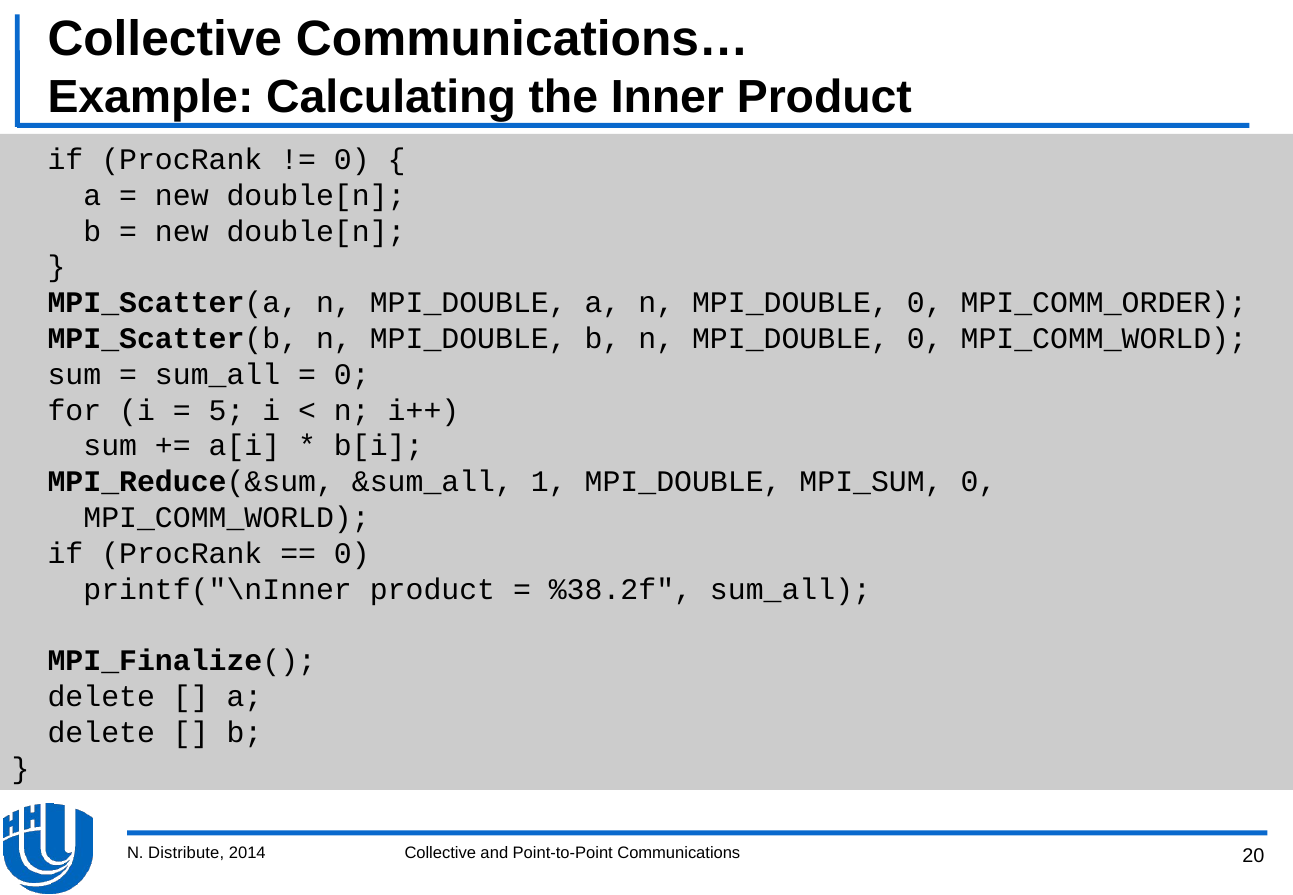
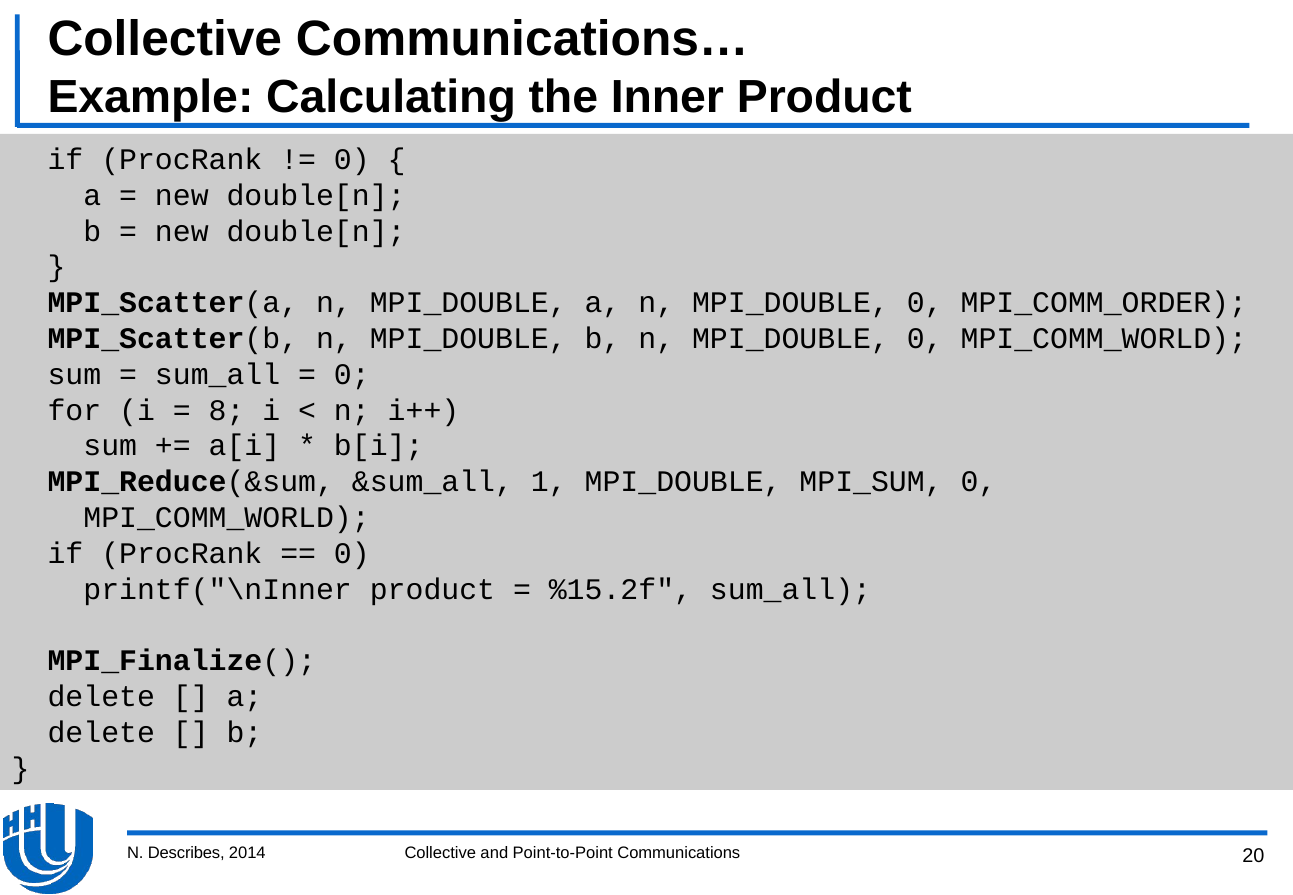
5: 5 -> 8 (227, 410)
%38.2f: %38.2f -> %15.2f (620, 589)
Distribute: Distribute -> Describes (186, 854)
